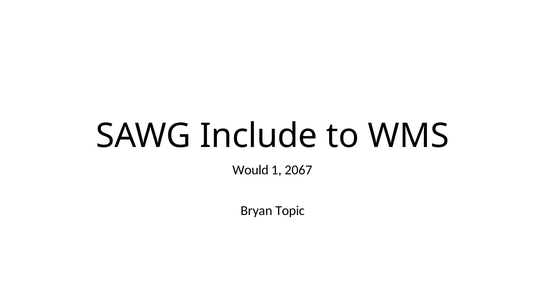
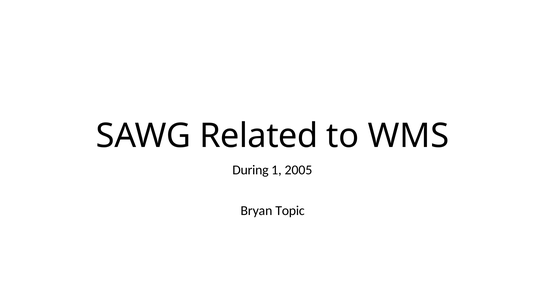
Include: Include -> Related (259, 136)
Would: Would -> During (251, 170)
2067: 2067 -> 2005 (298, 170)
